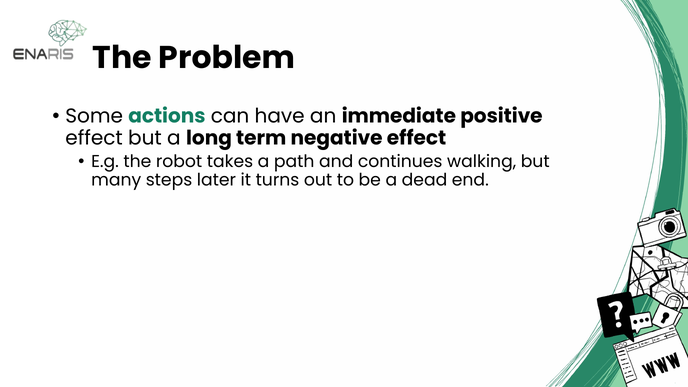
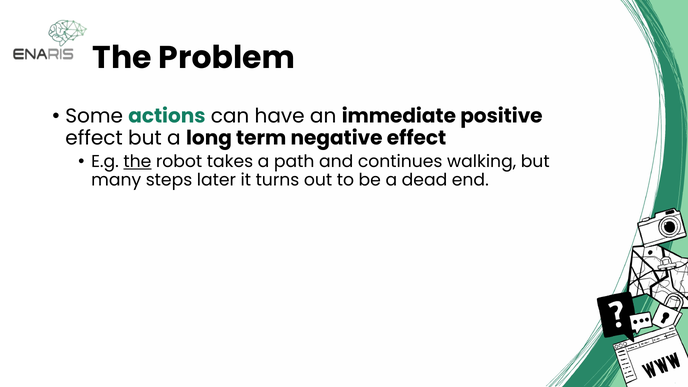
the underline: none -> present (137, 162)
